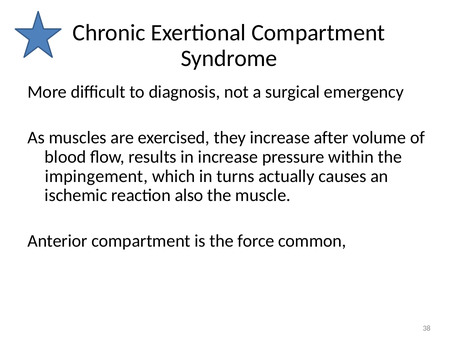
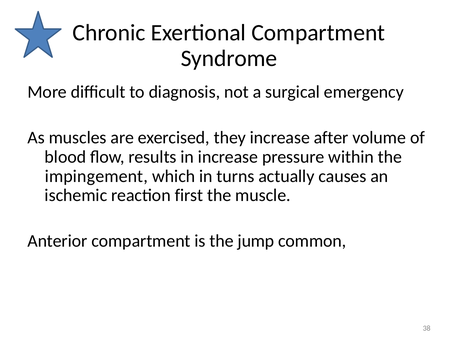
also: also -> first (189, 195)
force: force -> jump (256, 241)
